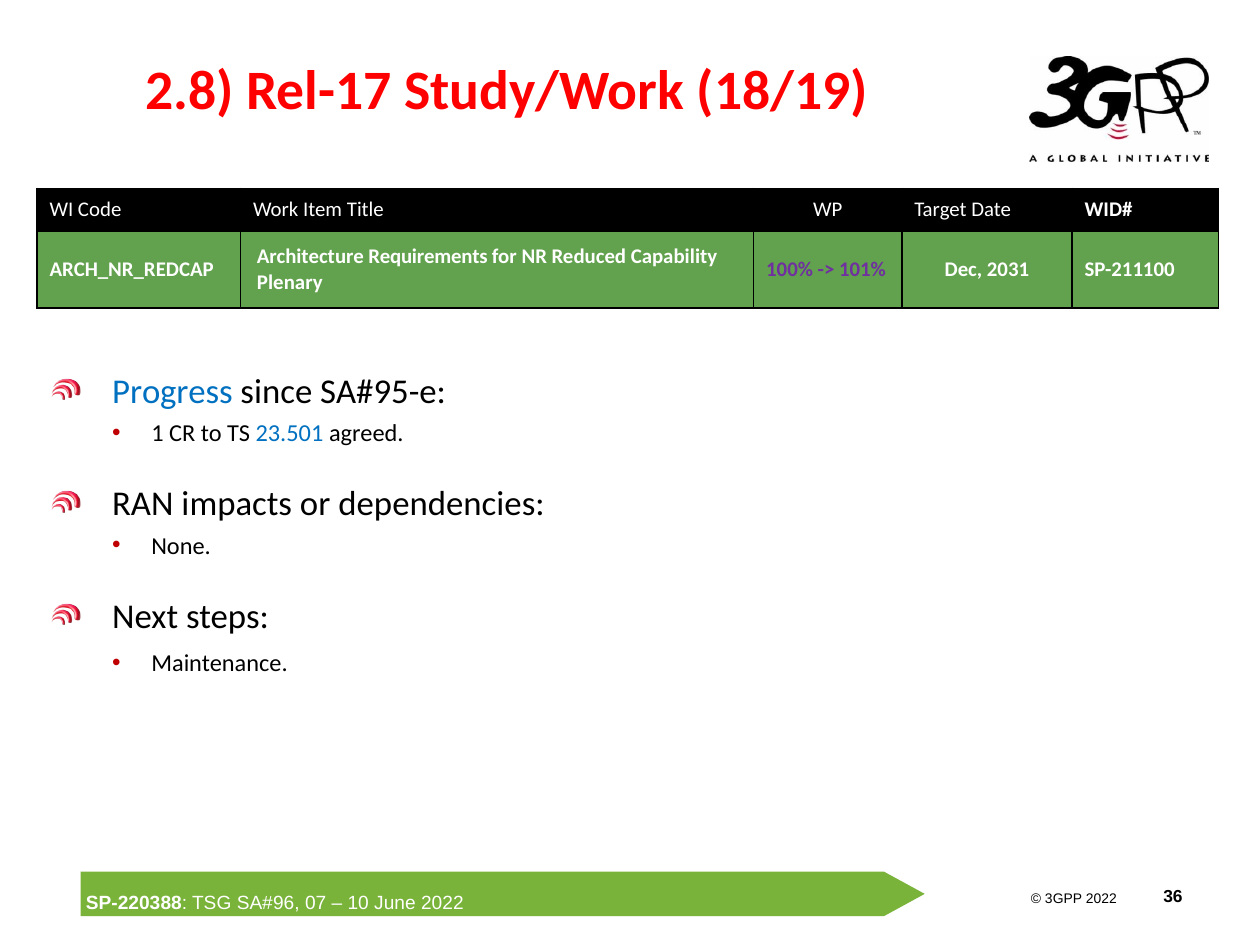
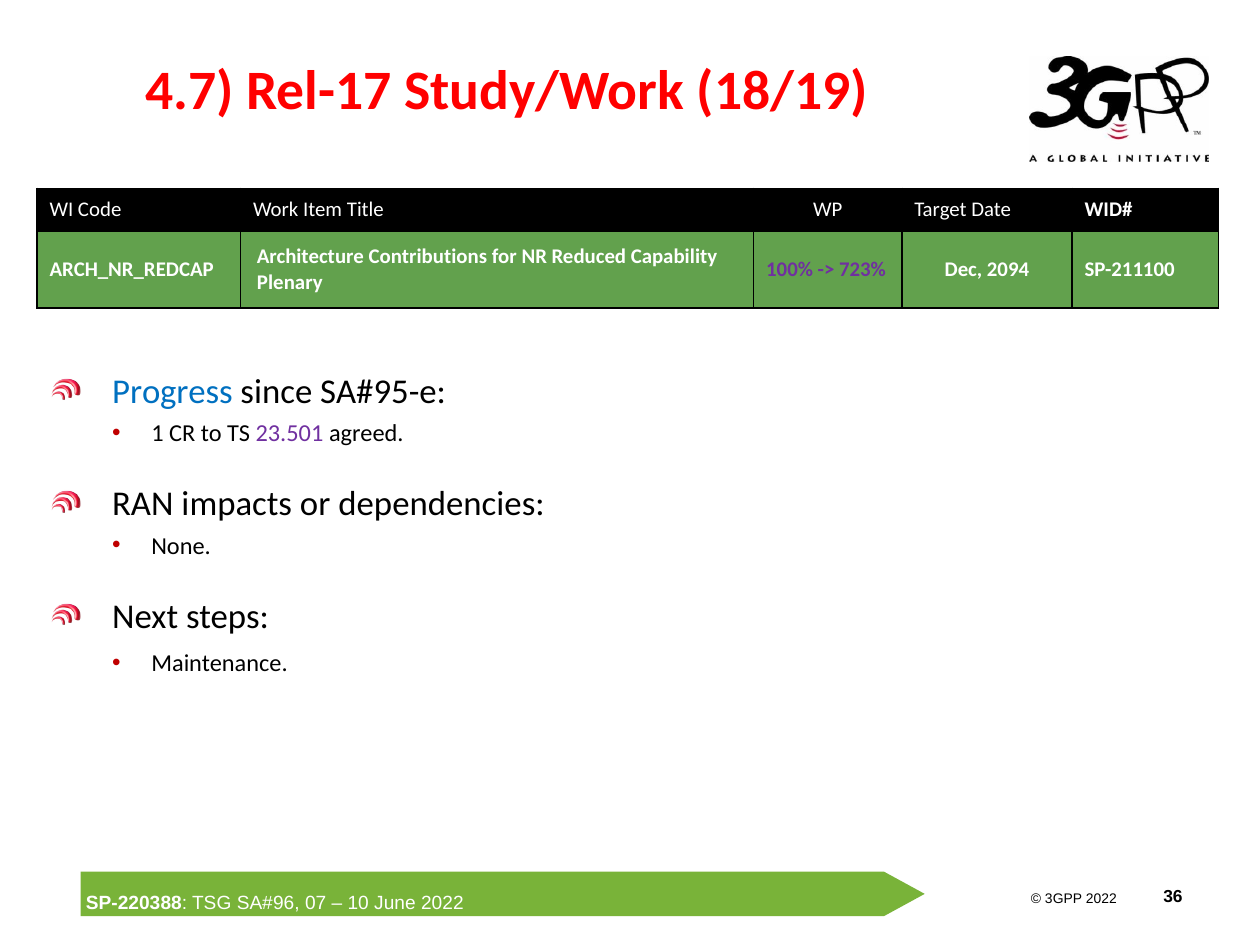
2.8: 2.8 -> 4.7 (189, 91)
Requirements: Requirements -> Contributions (428, 257)
101%: 101% -> 723% (862, 270)
2031: 2031 -> 2094 (1008, 270)
23.501 colour: blue -> purple (289, 434)
